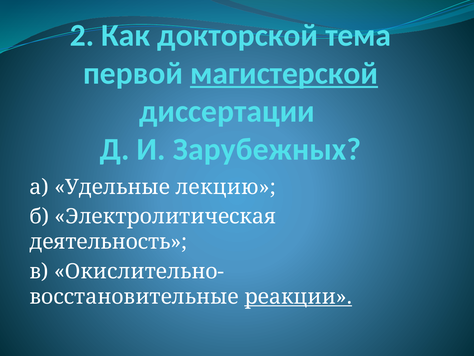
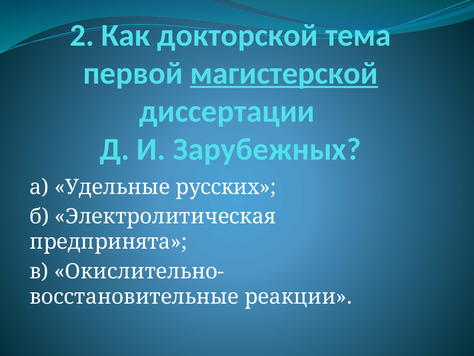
лекцию: лекцию -> русских (226, 187)
деятельность: деятельность -> предпринята (108, 242)
реакции underline: present -> none (298, 296)
